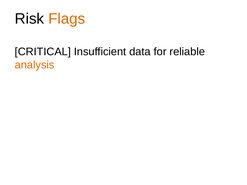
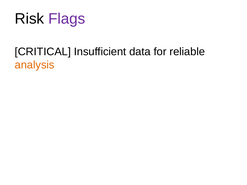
Flags colour: orange -> purple (67, 19)
